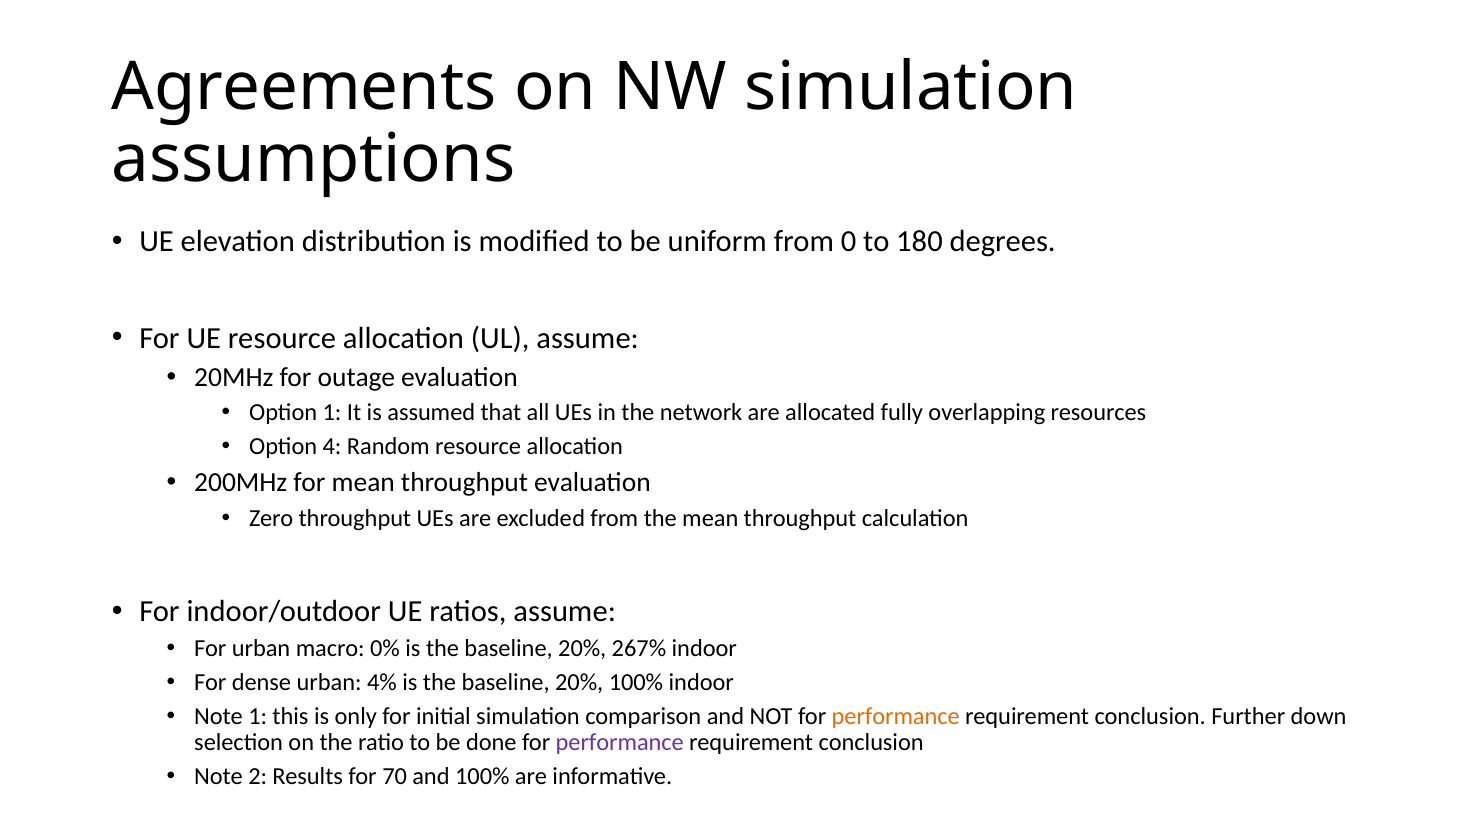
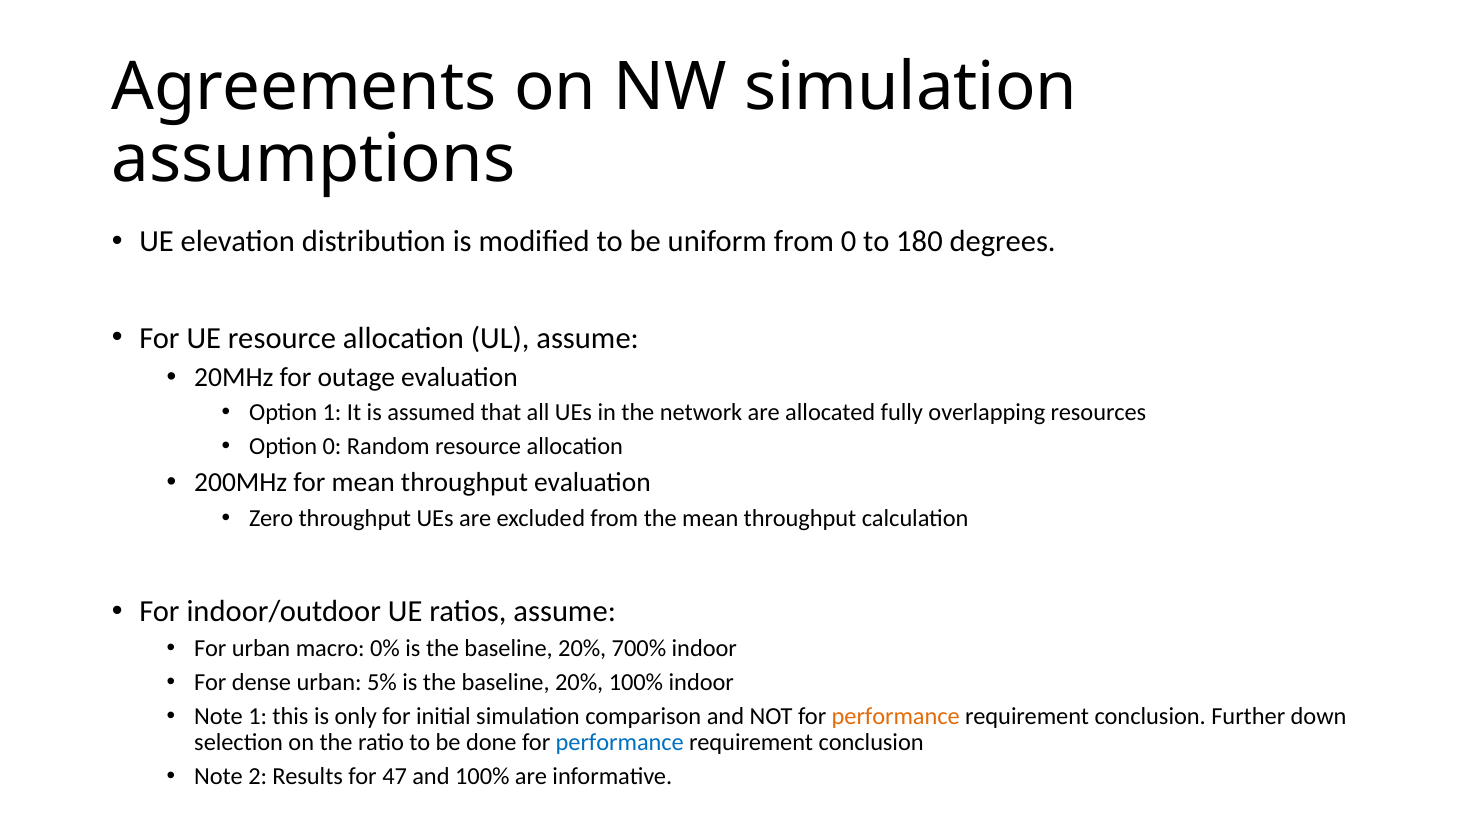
Option 4: 4 -> 0 (332, 446)
267%: 267% -> 700% (639, 648)
4%: 4% -> 5% (382, 682)
performance colour: purple -> blue (620, 743)
70: 70 -> 47 (395, 777)
